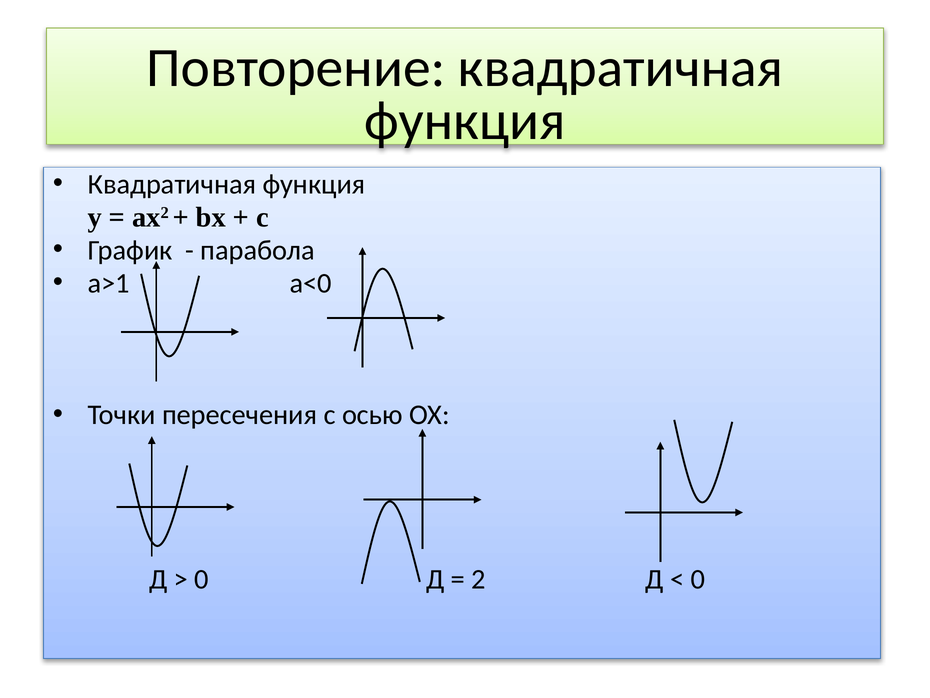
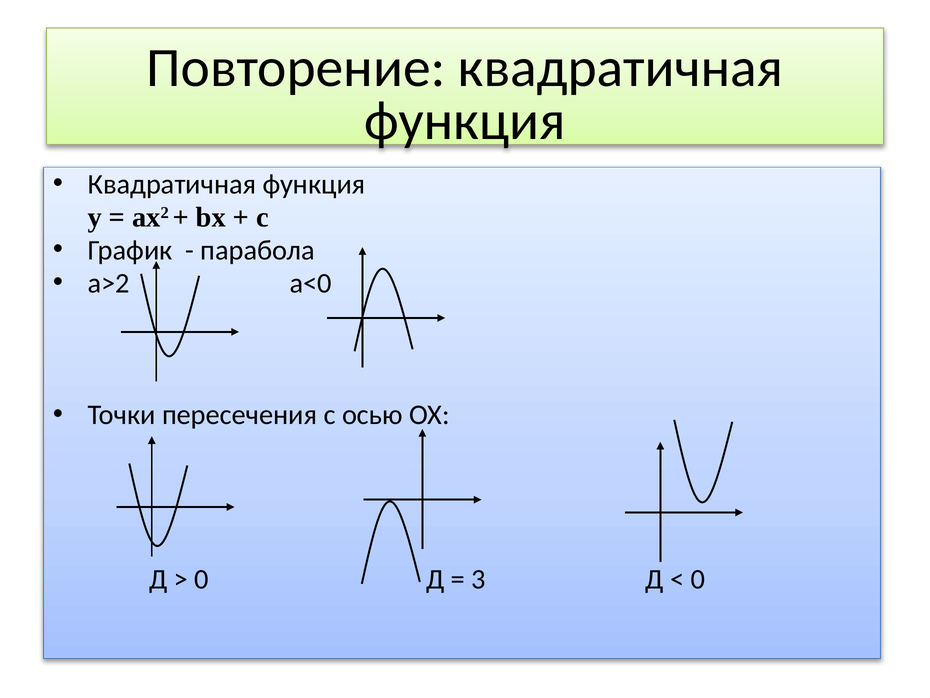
а>1: а>1 -> а>2 (109, 283)
2: 2 -> 3 (478, 579)
